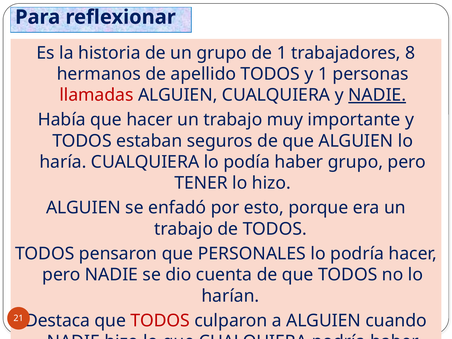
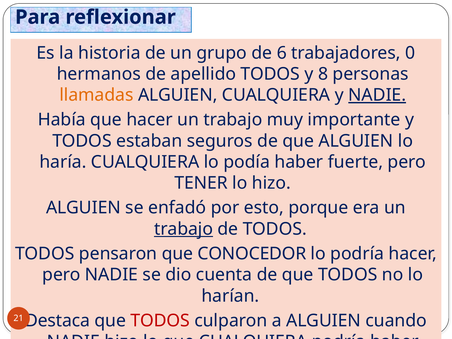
de 1: 1 -> 6 (282, 53)
8: 8 -> 0 (410, 53)
y 1: 1 -> 8 (323, 74)
llamadas colour: red -> orange (96, 95)
haber grupo: grupo -> fuerte (355, 162)
trabajo underline: none -> present (184, 229)
PERSONALES: PERSONALES -> CONOCEDOR (252, 254)
